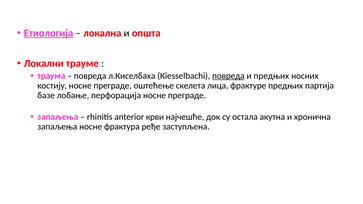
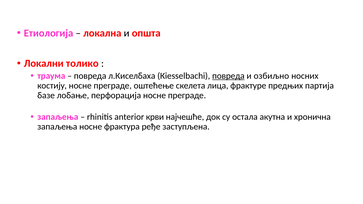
Етиологија underline: present -> none (48, 33)
трауме: трауме -> толико (82, 63)
и предњих: предњих -> озбиљно (271, 76)
